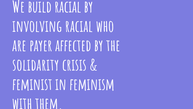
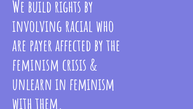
build racial: racial -> rights (68, 7)
solidarity: solidarity -> feminism (36, 65)
feminist: feminist -> unlearn (32, 84)
